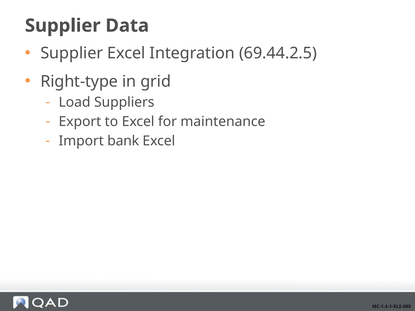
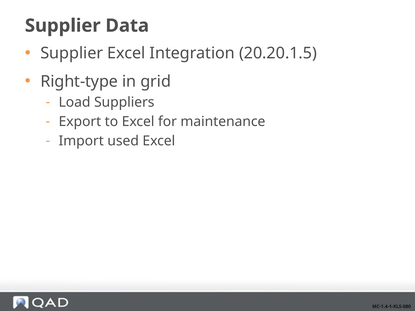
69.44.2.5: 69.44.2.5 -> 20.20.1.5 (278, 53)
bank: bank -> used (123, 141)
